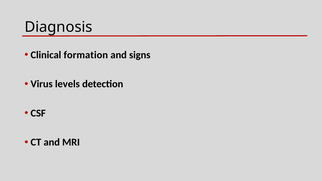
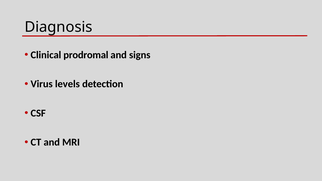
formation: formation -> prodromal (86, 55)
